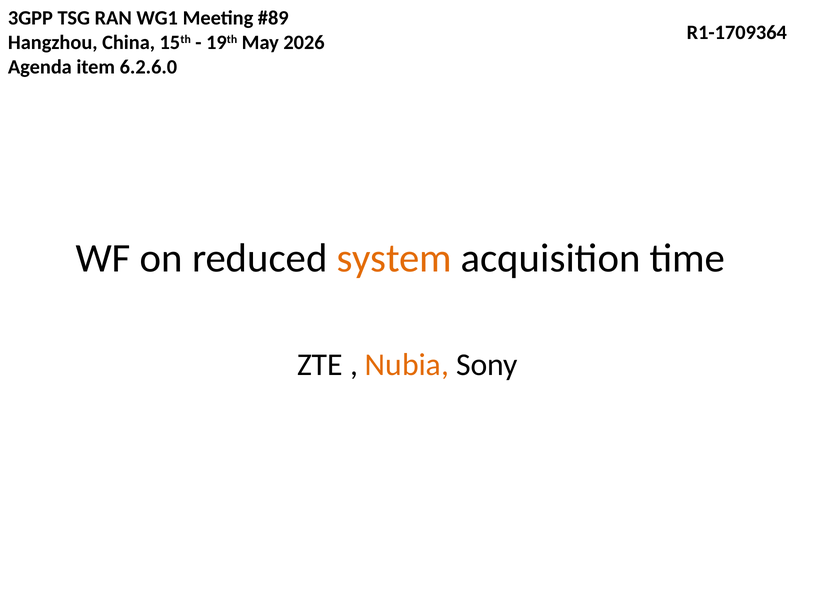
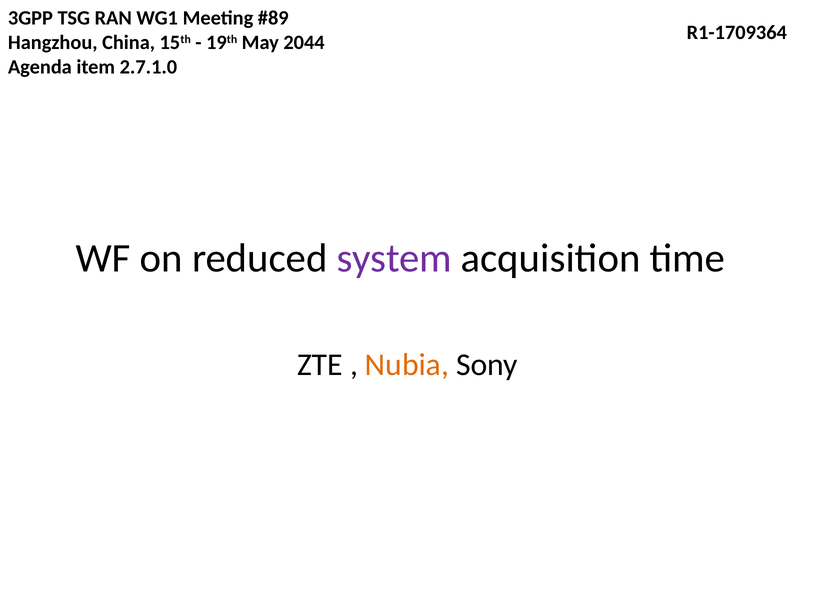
2026: 2026 -> 2044 (304, 43)
6.2.6.0: 6.2.6.0 -> 2.7.1.0 (148, 67)
system colour: orange -> purple (394, 259)
